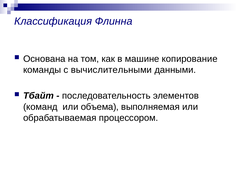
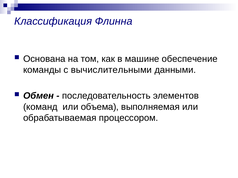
копирование: копирование -> обеспечение (190, 59)
Тбайт: Тбайт -> Обмен (39, 96)
